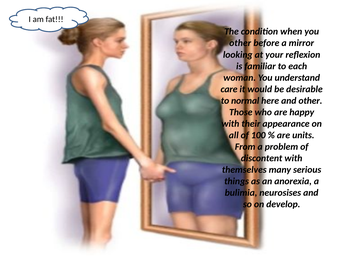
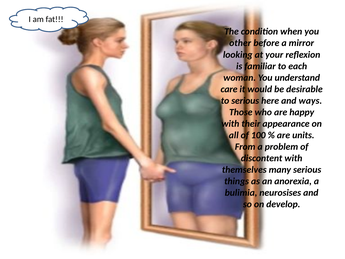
to normal: normal -> serious (245, 101)
and other: other -> ways (310, 101)
